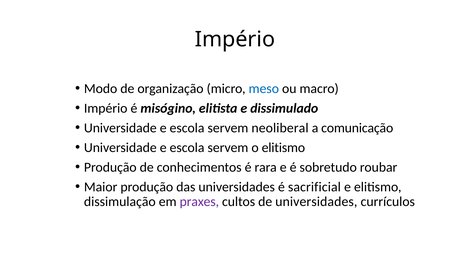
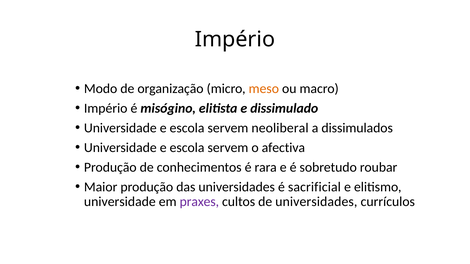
meso colour: blue -> orange (264, 89)
comunicação: comunicação -> dissimulados (357, 128)
o elitismo: elitismo -> afectiva (283, 148)
dissimulação: dissimulação -> universidade (120, 202)
